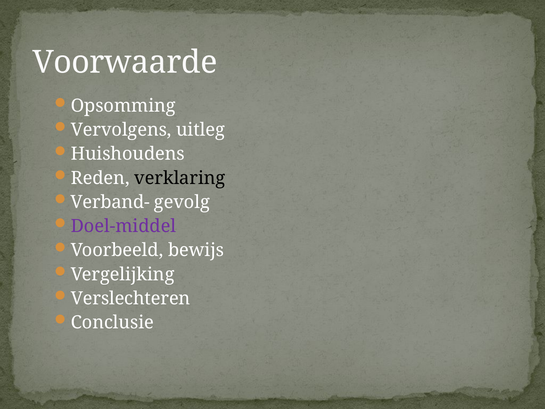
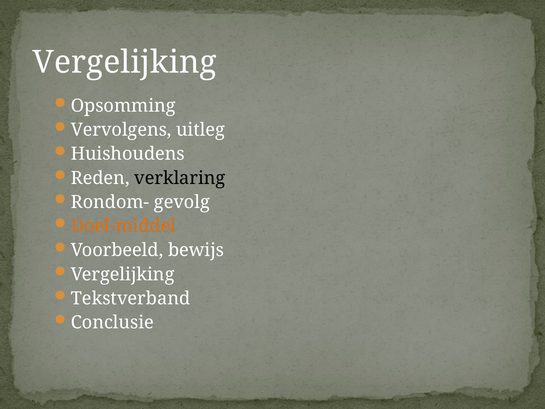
Voorwaarde: Voorwaarde -> Vergelijking (125, 62)
Verband-: Verband- -> Rondom- (110, 202)
Doel-middel colour: purple -> orange (123, 226)
Verslechteren: Verslechteren -> Tekstverband (131, 298)
